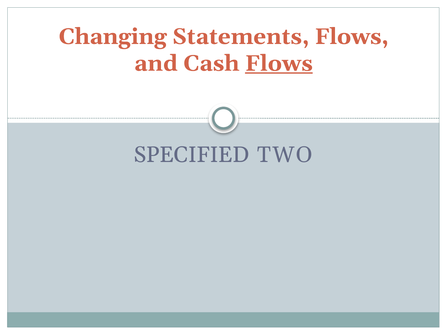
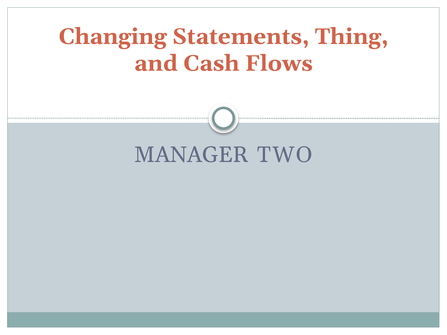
Statements Flows: Flows -> Thing (352, 37)
Flows underline: present -> none (279, 63)
SPECIFIED: SPECIFIED -> MANAGER (191, 155)
